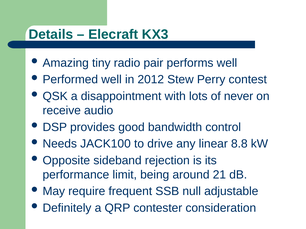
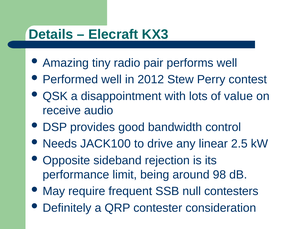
never: never -> value (238, 96)
8.8: 8.8 -> 2.5 (239, 144)
21: 21 -> 98 (219, 175)
adjustable: adjustable -> contesters (231, 192)
